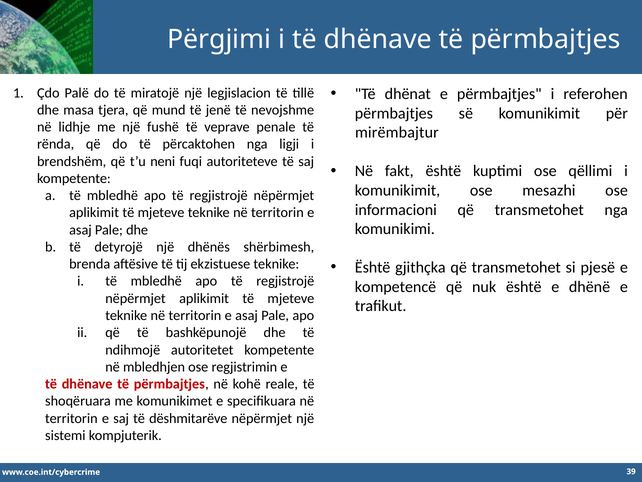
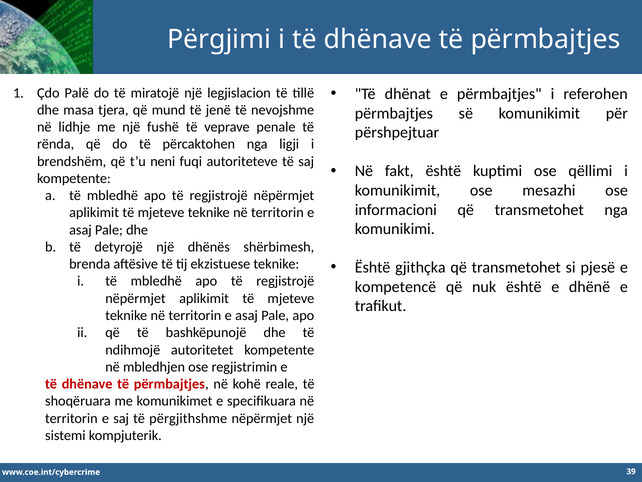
mirëmbajtur: mirëmbajtur -> përshpejtuar (397, 132)
dëshmitarëve: dëshmitarëve -> përgjithshme (188, 418)
